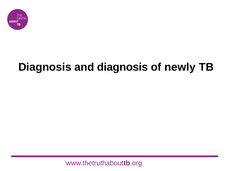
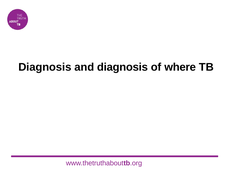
newly: newly -> where (180, 67)
